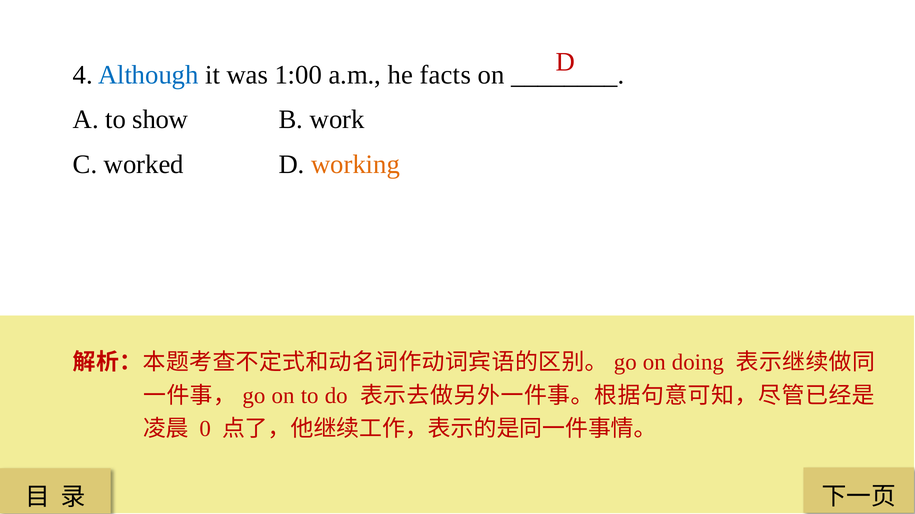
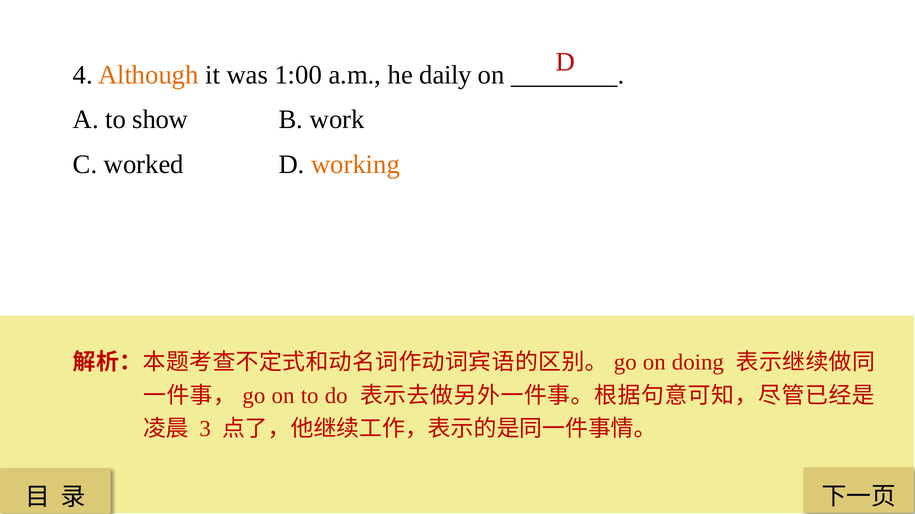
Although colour: blue -> orange (148, 75)
facts: facts -> daily (446, 75)
0: 0 -> 3 (205, 429)
